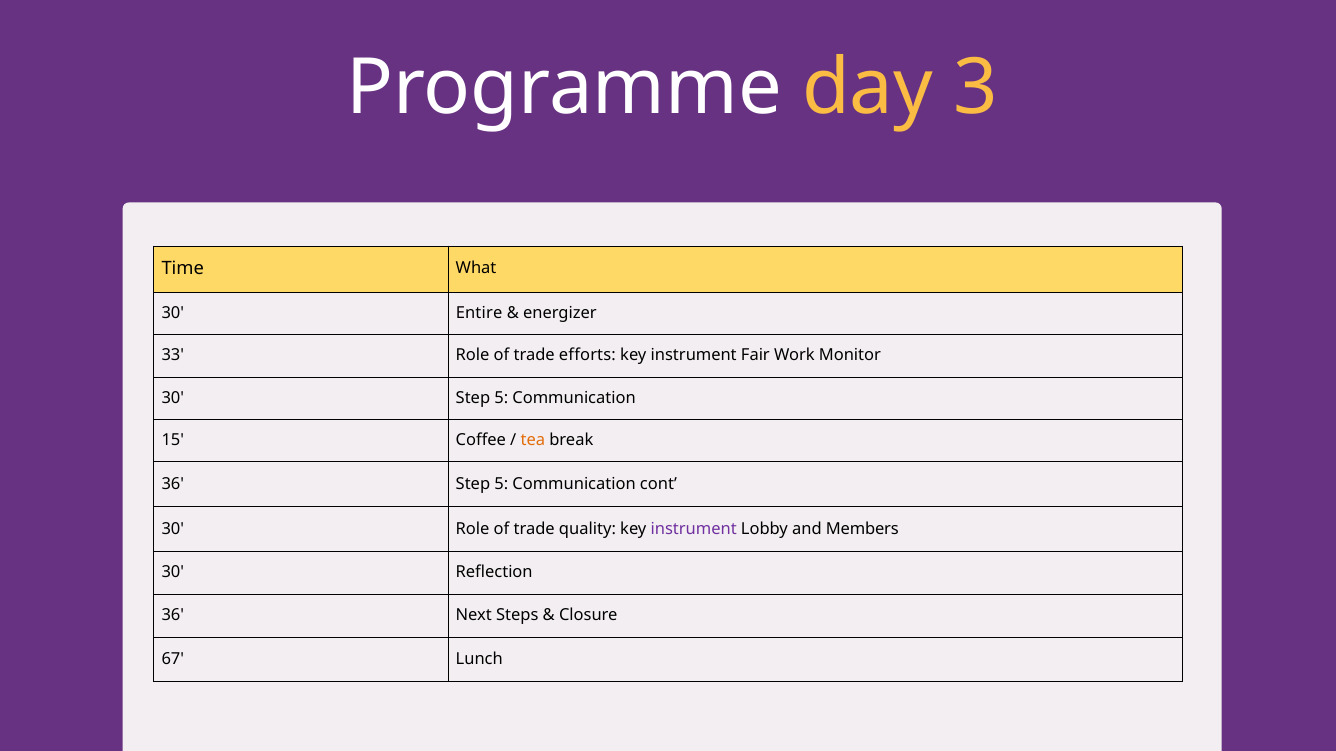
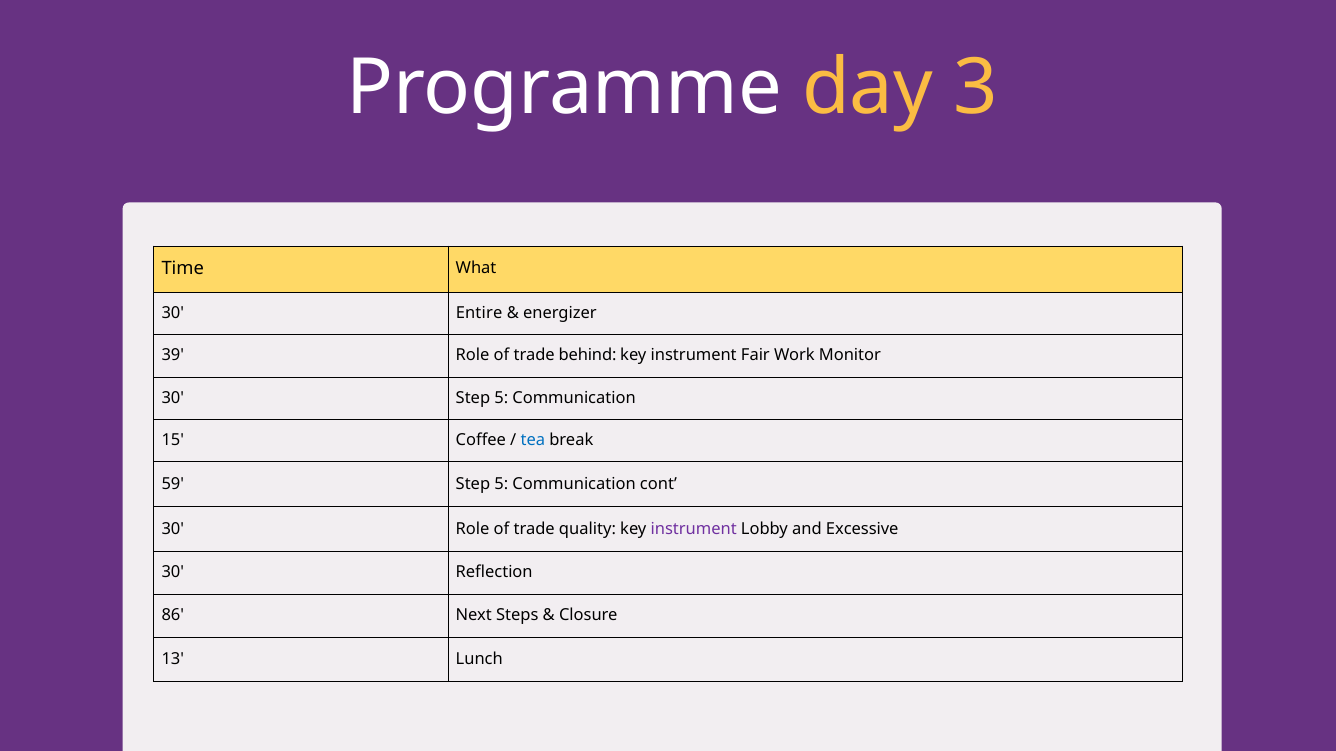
33: 33 -> 39 (173, 355)
efforts: efforts -> behind (588, 355)
tea colour: orange -> blue (533, 440)
36: 36 -> 59 (173, 484)
Members: Members -> Excessive (862, 529)
36: 36 -> 86 (173, 615)
67: 67 -> 13 (173, 659)
